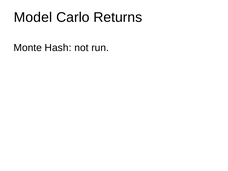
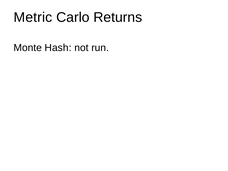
Model: Model -> Metric (33, 17)
